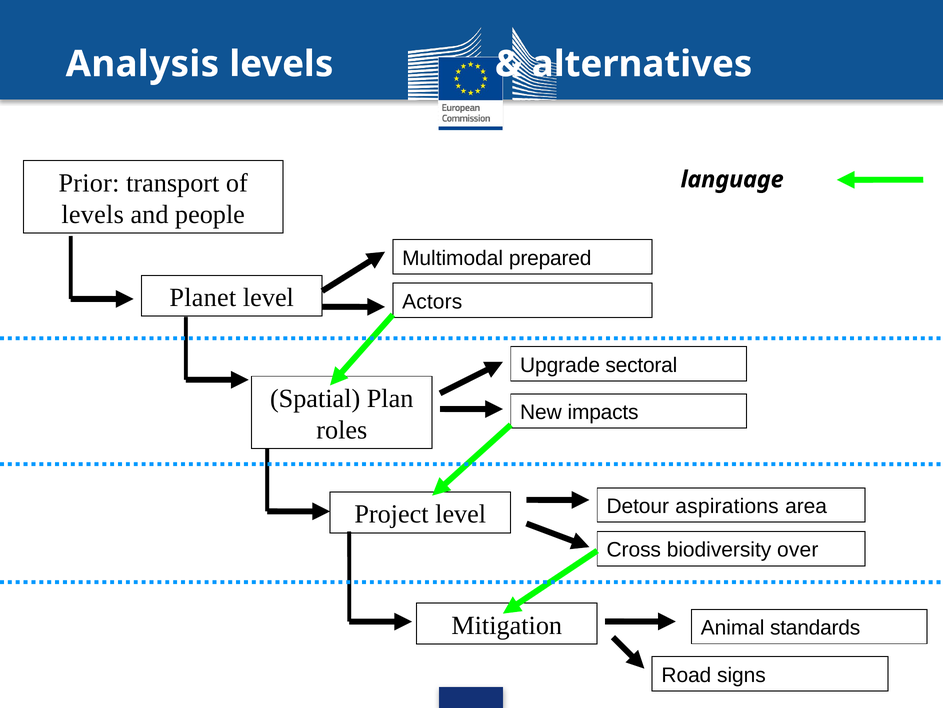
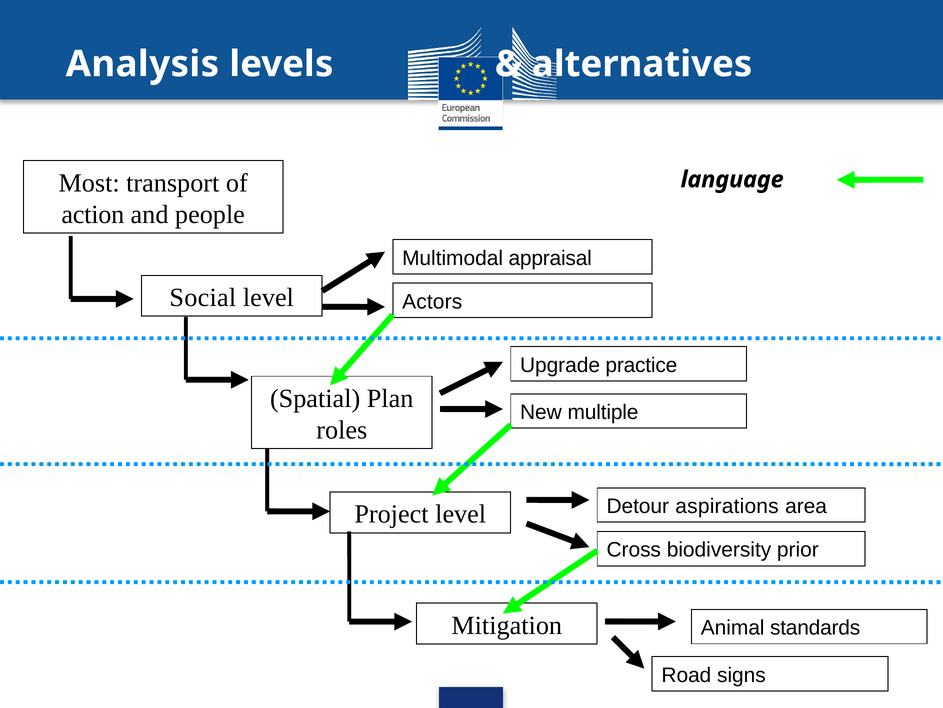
Prior: Prior -> Most (89, 183)
levels: levels -> action (93, 214)
prepared: prepared -> appraisal (550, 258)
Planet: Planet -> Social (203, 297)
sectoral: sectoral -> practice (641, 365)
impacts: impacts -> multiple (603, 412)
over: over -> prior (798, 549)
